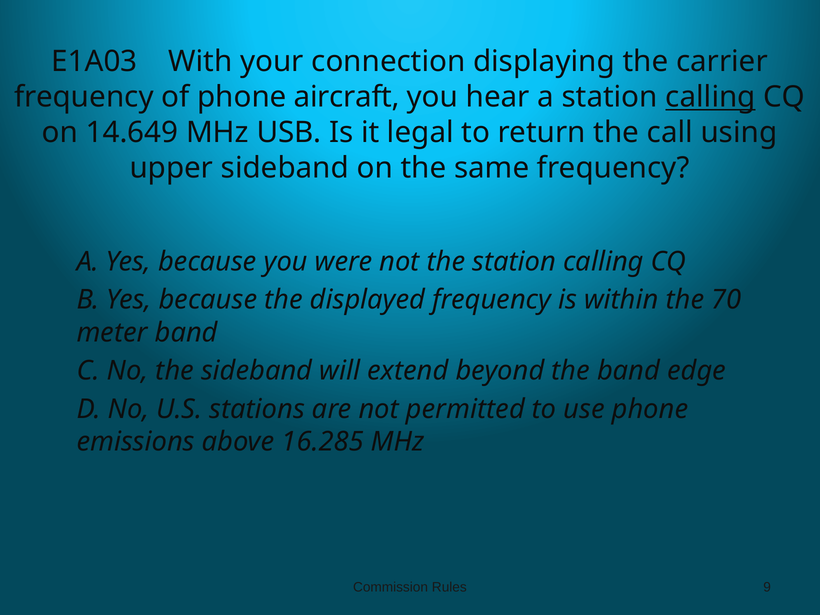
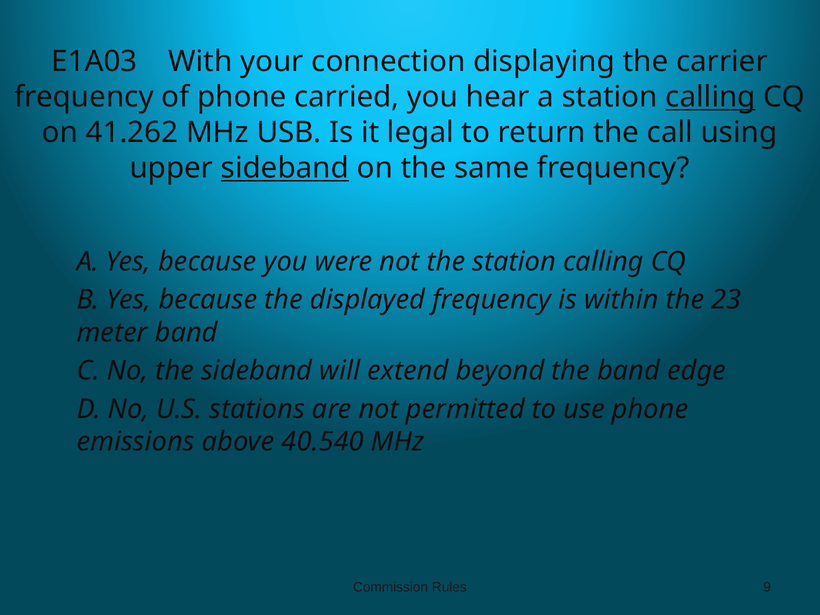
aircraft: aircraft -> carried (347, 97)
14.649: 14.649 -> 41.262 (132, 133)
sideband underline: none -> present (285, 168)
70: 70 -> 23 (726, 300)
16.285: 16.285 -> 40.540 (323, 442)
